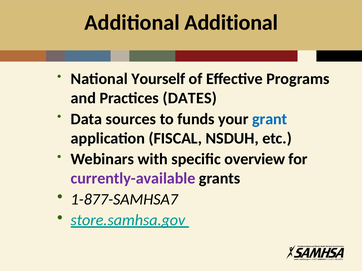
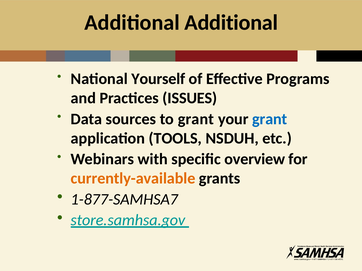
DATES: DATES -> ISSUES (190, 98)
to funds: funds -> grant (196, 119)
FISCAL: FISCAL -> TOOLS (175, 139)
currently-available colour: purple -> orange (133, 179)
